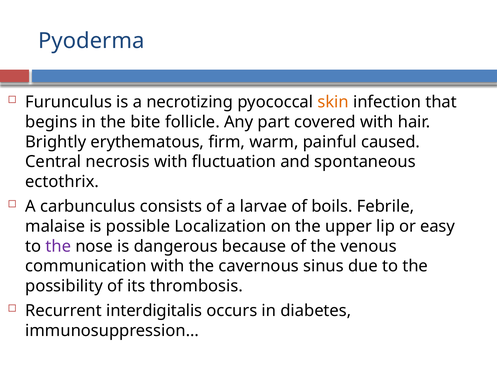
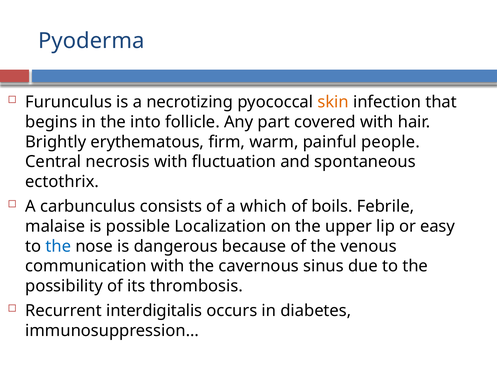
bite: bite -> into (146, 122)
caused: caused -> people (391, 142)
larvae: larvae -> which (263, 206)
the colour: purple -> blue (58, 246)
